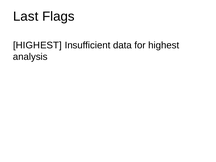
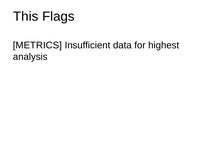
Last: Last -> This (26, 16)
HIGHEST: HIGHEST -> METRICS (37, 45)
